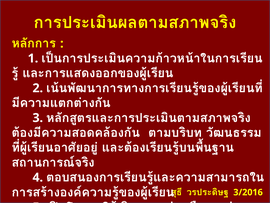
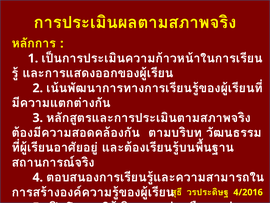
3/2016: 3/2016 -> 4/2016 (248, 192)
